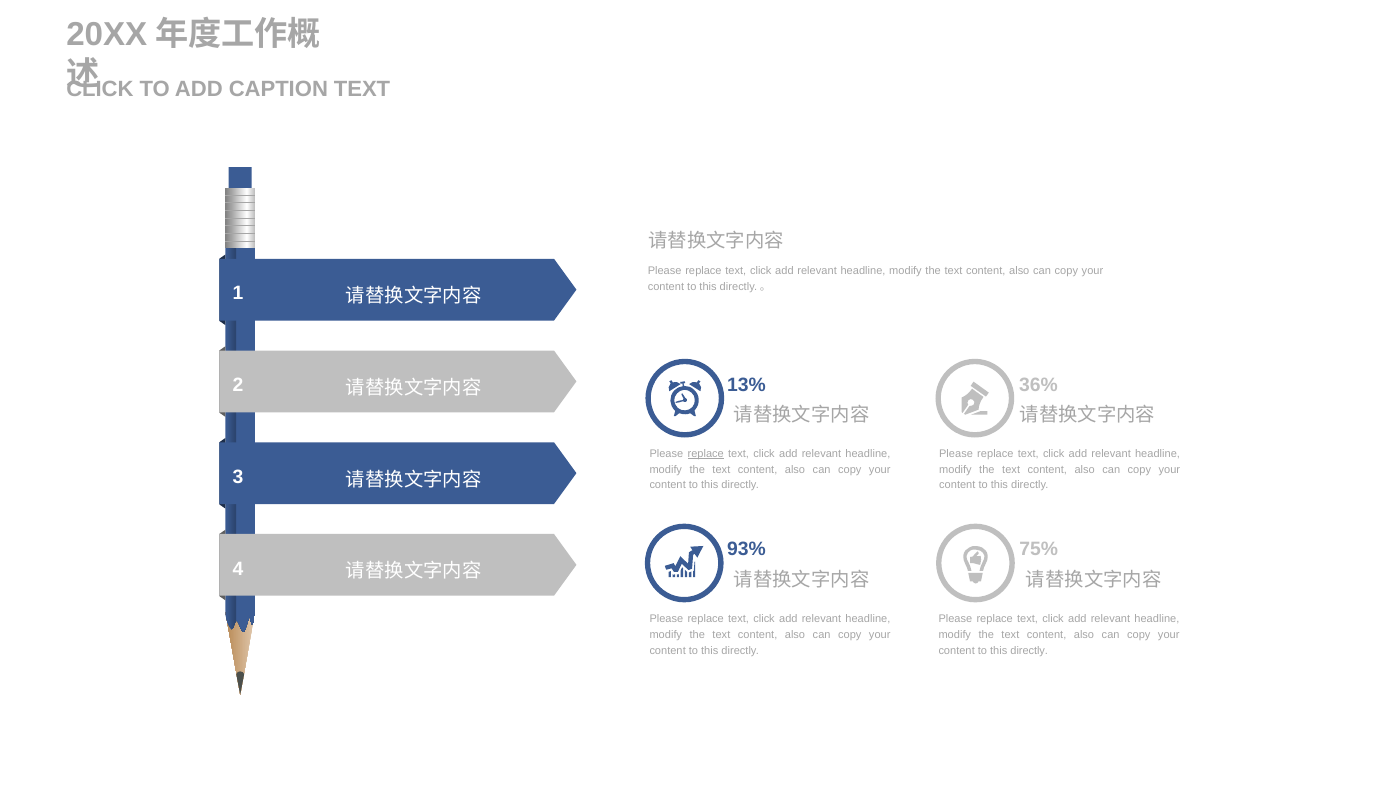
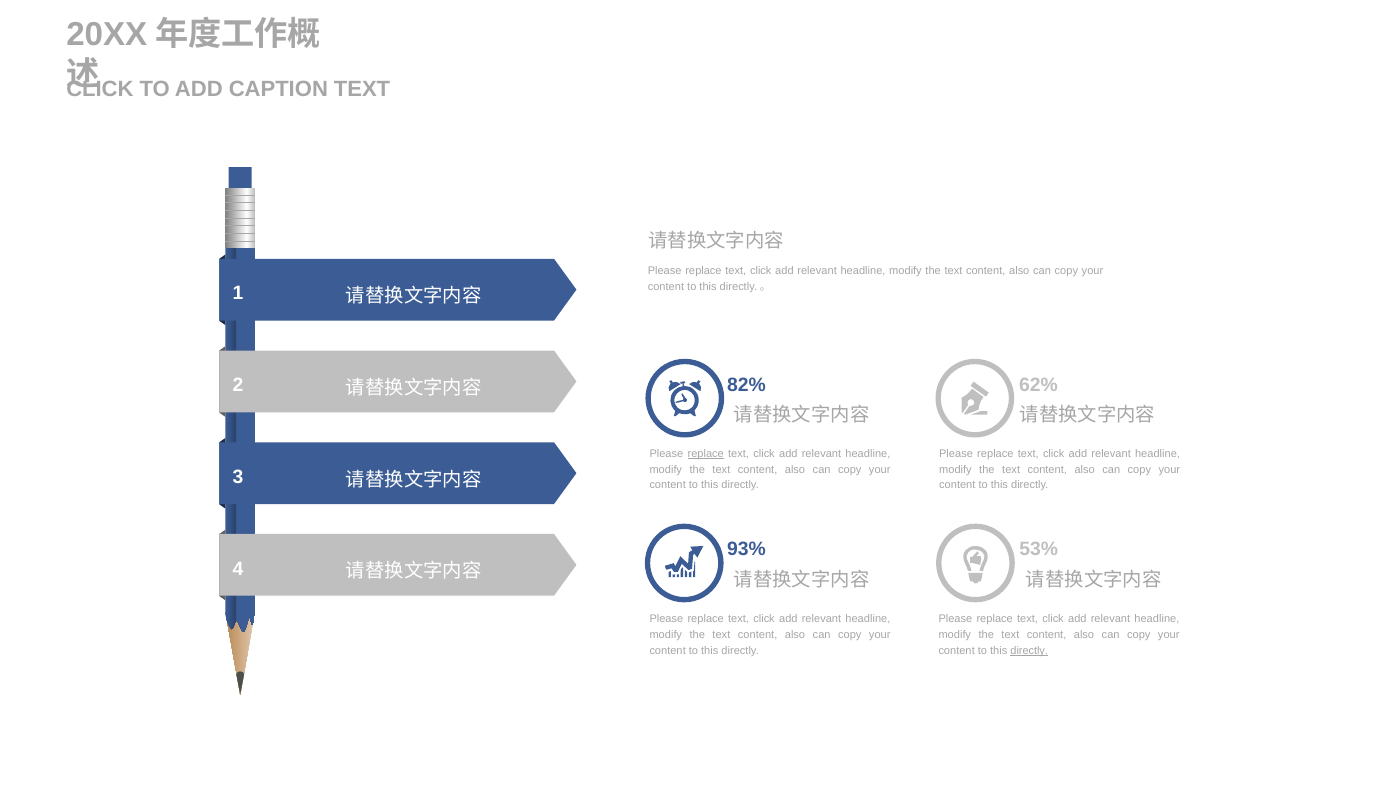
13%: 13% -> 82% (747, 386)
36%: 36% -> 62% (1039, 386)
75%: 75% -> 53% (1039, 550)
directly underline: none -> present (1029, 651)
